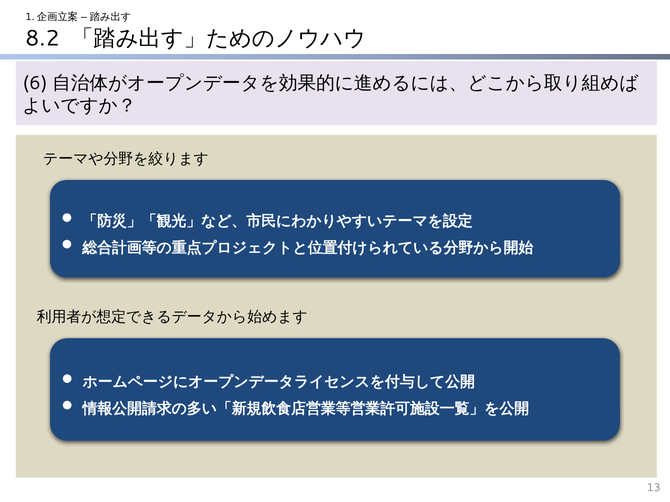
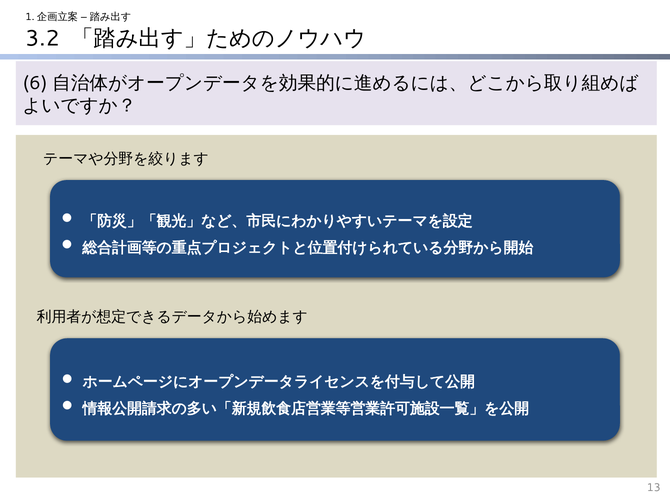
8.2: 8.2 -> 3.2 (42, 38)
